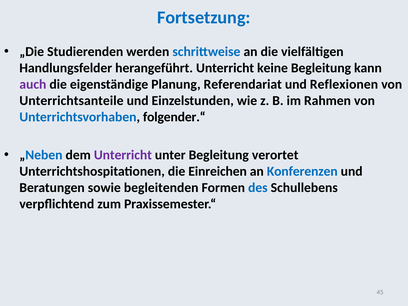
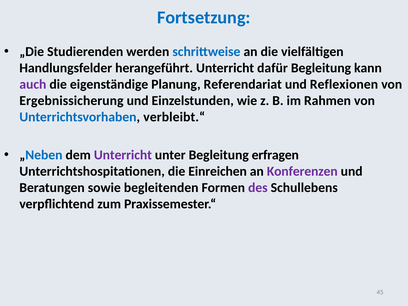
keine: keine -> dafür (272, 68)
Unterrichtsanteile: Unterrichtsanteile -> Ergebnissicherung (71, 101)
folgender.“: folgender.“ -> verbleibt.“ (174, 117)
verortet: verortet -> erfragen (275, 155)
Konferenzen colour: blue -> purple (302, 171)
des colour: blue -> purple (258, 188)
